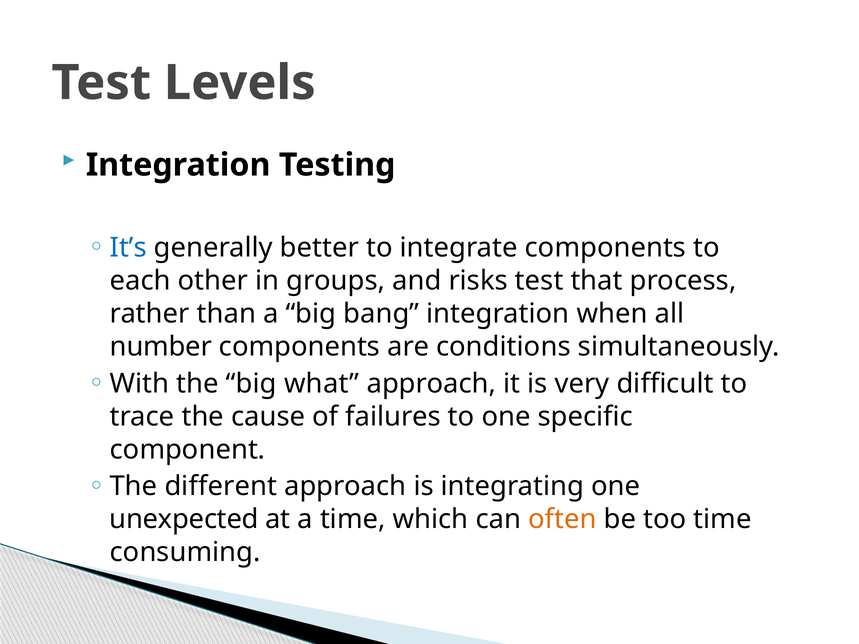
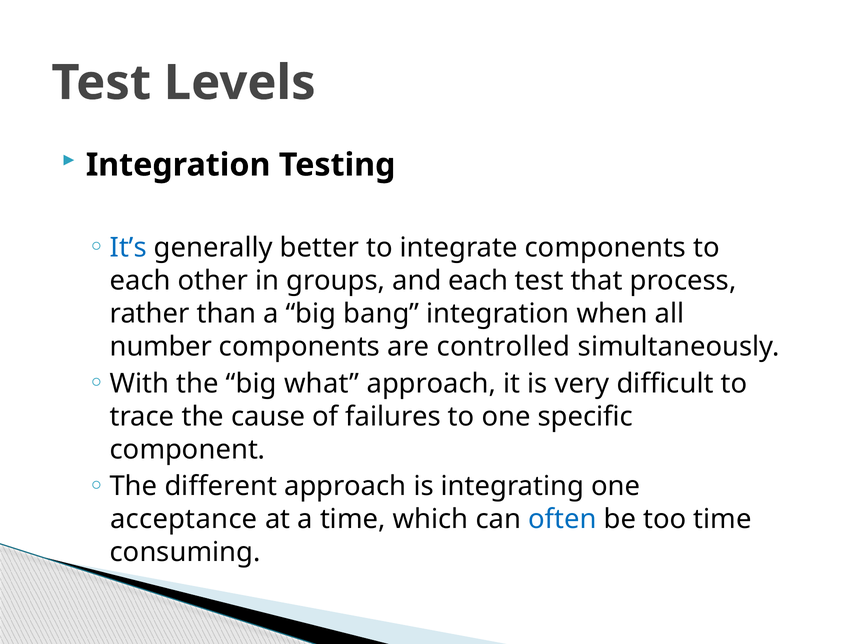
and risks: risks -> each (478, 281)
conditions: conditions -> controlled (503, 347)
unexpected: unexpected -> acceptance (184, 520)
often colour: orange -> blue (562, 520)
